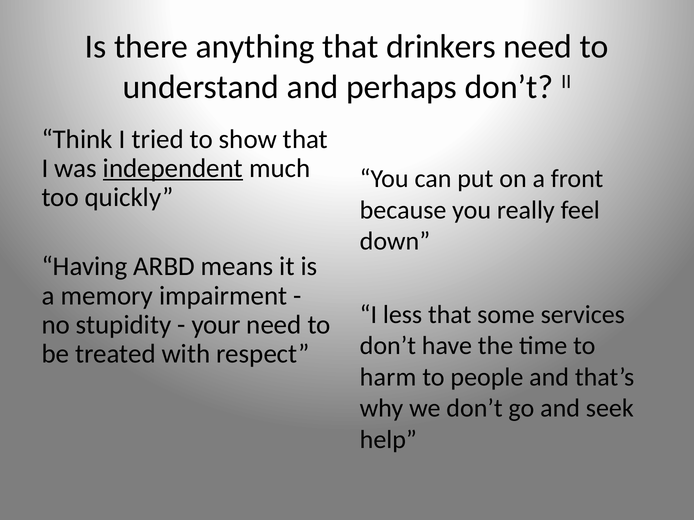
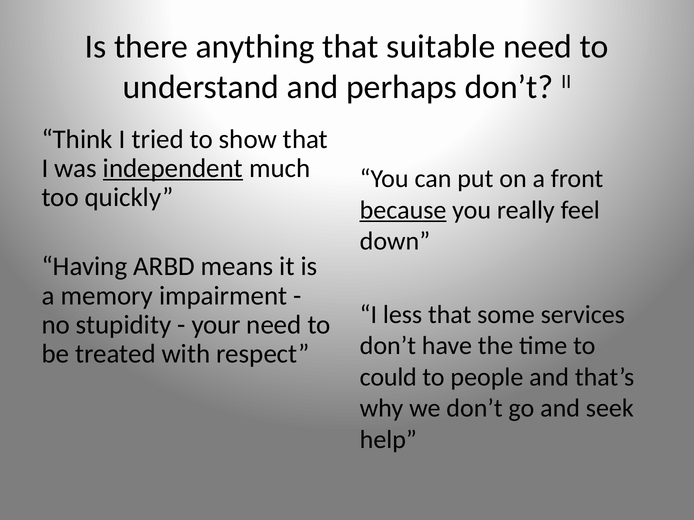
drinkers: drinkers -> suitable (441, 47)
because underline: none -> present (403, 210)
harm: harm -> could (388, 377)
